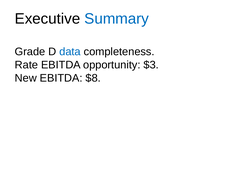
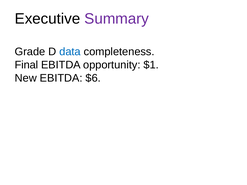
Summary colour: blue -> purple (117, 19)
Rate: Rate -> Final (26, 65)
$3: $3 -> $1 (151, 65)
$8: $8 -> $6 (93, 78)
